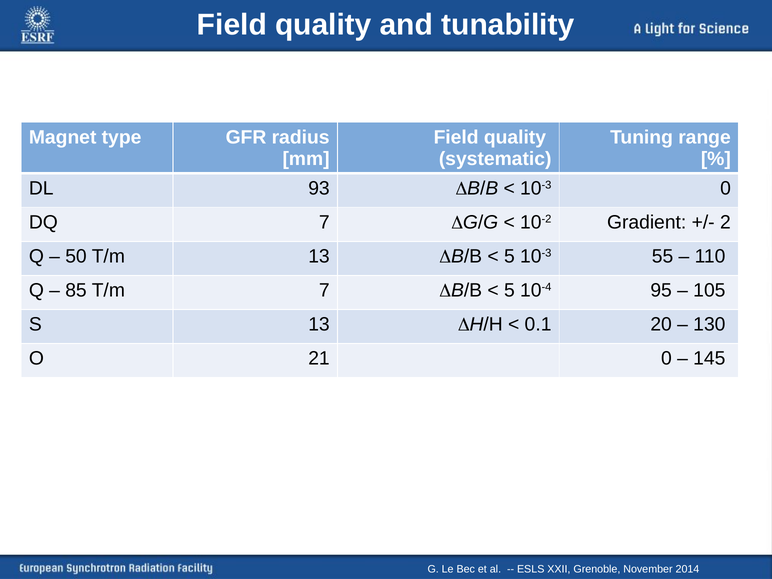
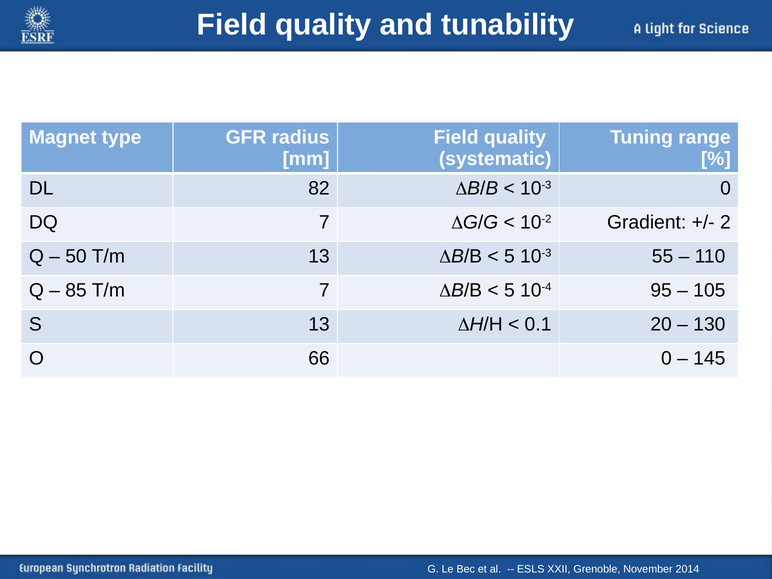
93: 93 -> 82 (319, 188)
21: 21 -> 66 (319, 358)
